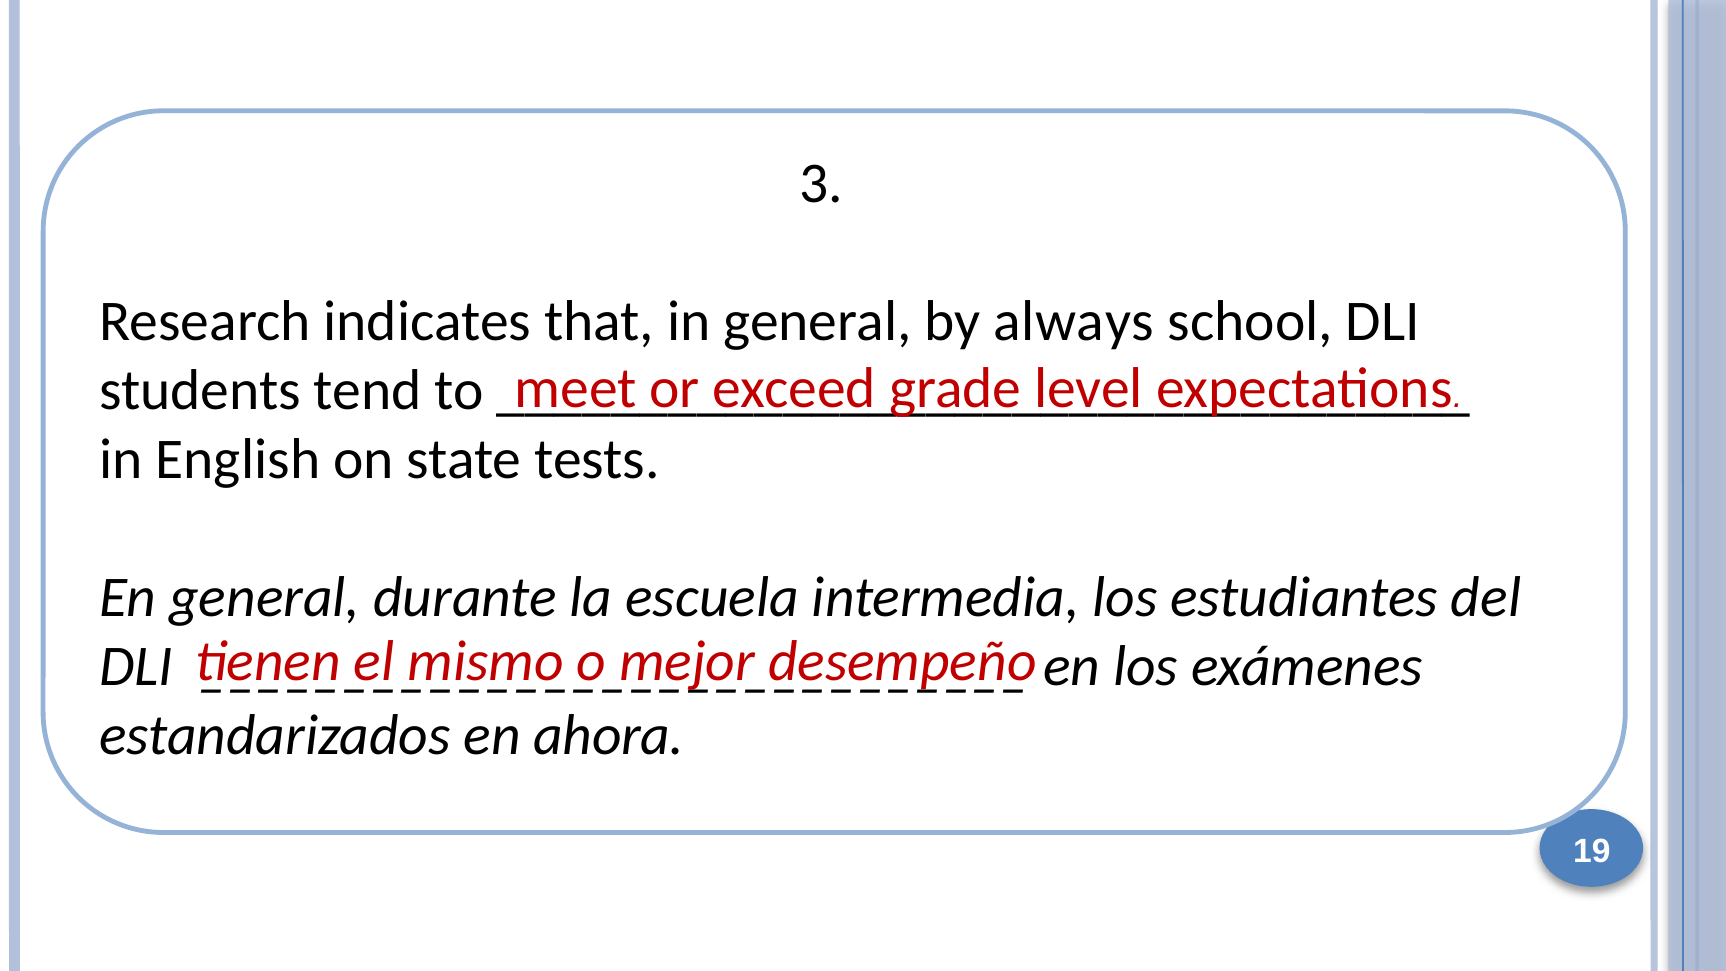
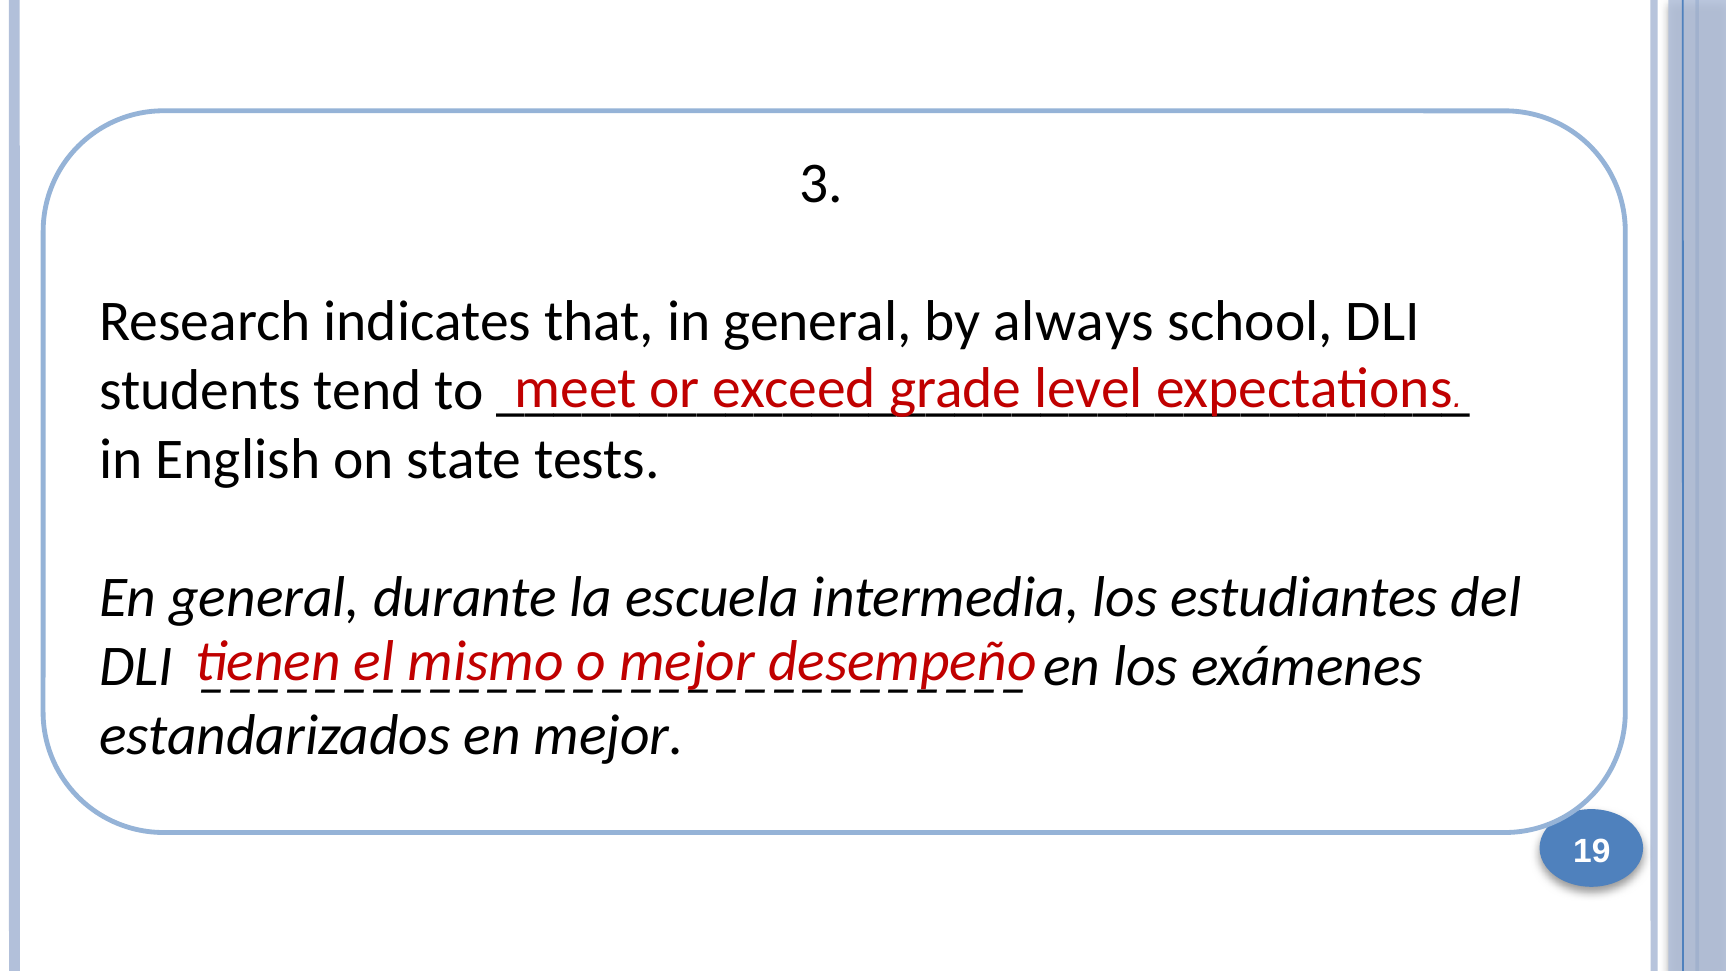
en ahora: ahora -> mejor (609, 736)
